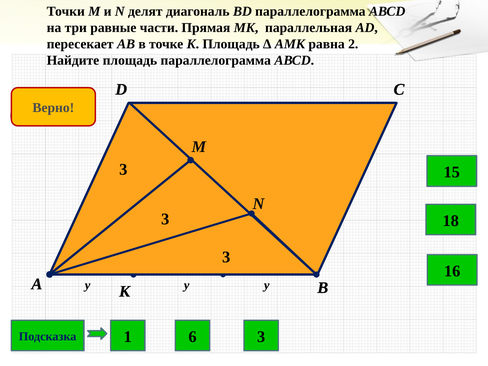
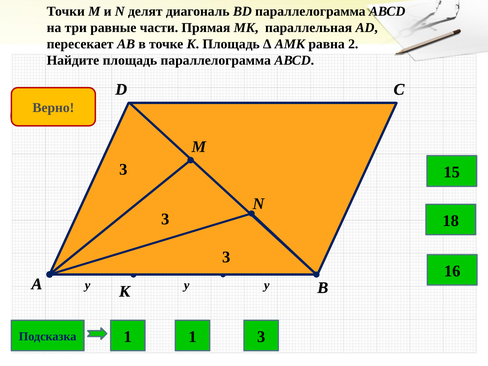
1 6: 6 -> 1 (193, 337)
